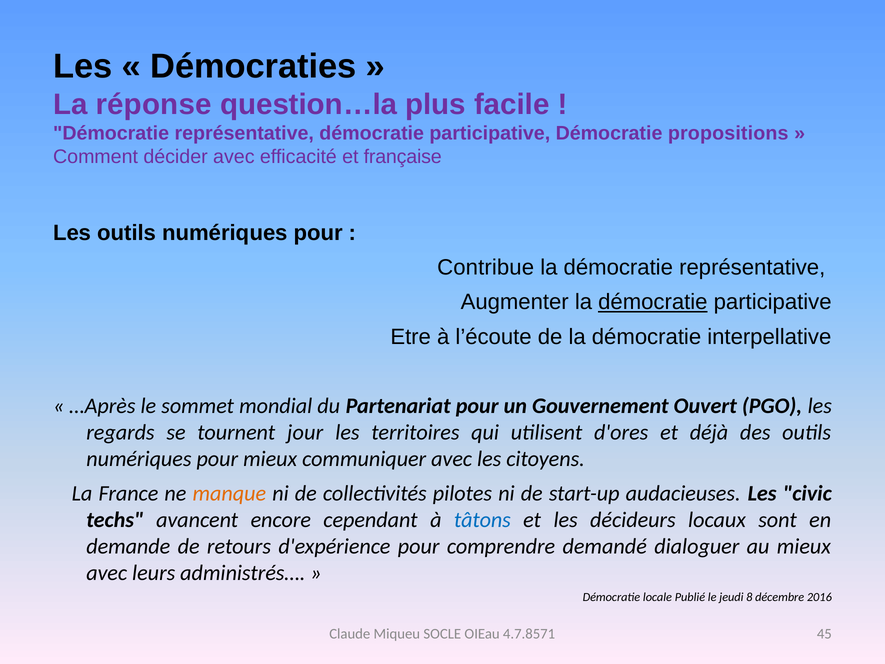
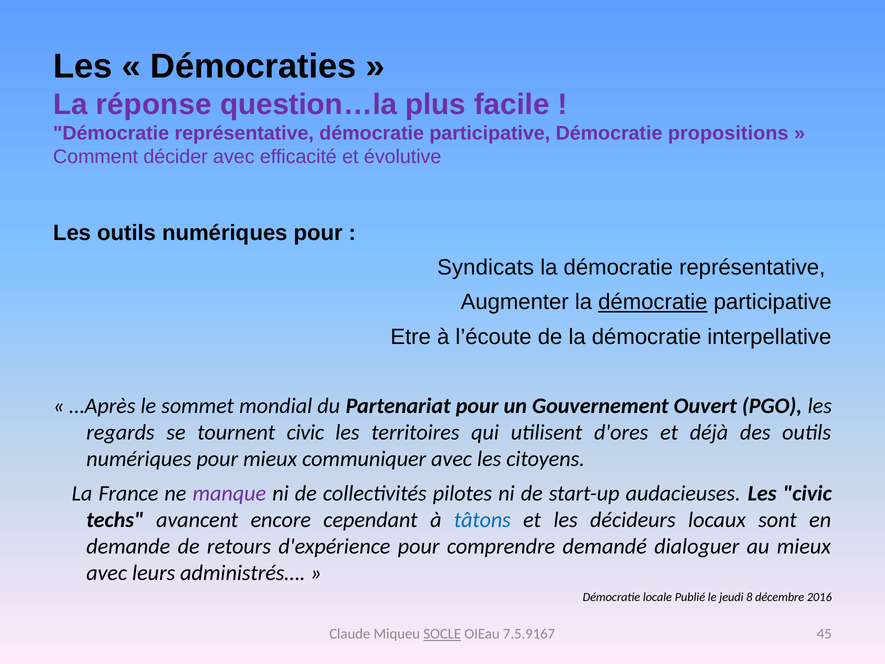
française: française -> évolutive (403, 157)
Contribue: Contribue -> Syndicats (486, 267)
tournent jour: jour -> civic (305, 432)
manque colour: orange -> purple (229, 493)
SOCLE underline: none -> present (442, 634)
4.7.8571: 4.7.8571 -> 7.5.9167 (529, 634)
